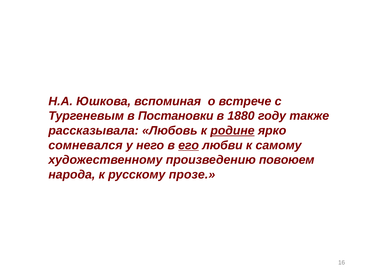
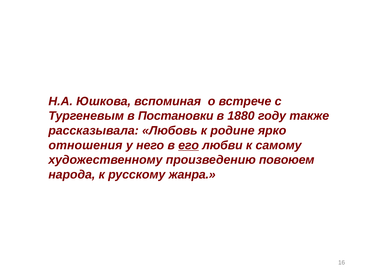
родине underline: present -> none (232, 131)
сомневался: сомневался -> отношения (85, 145)
прозе: прозе -> жанра (192, 175)
